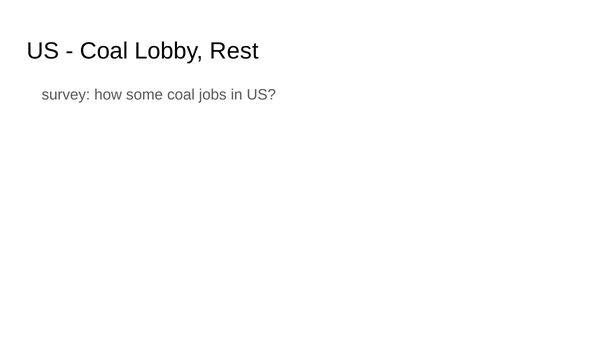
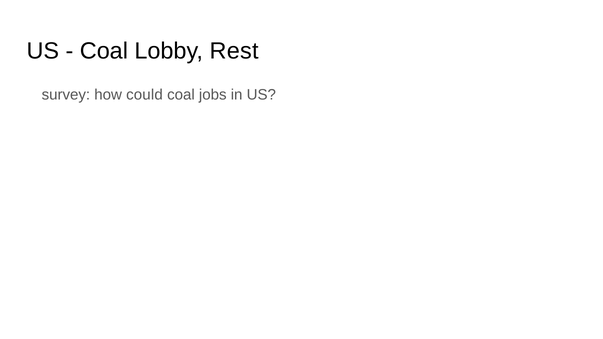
some: some -> could (144, 95)
